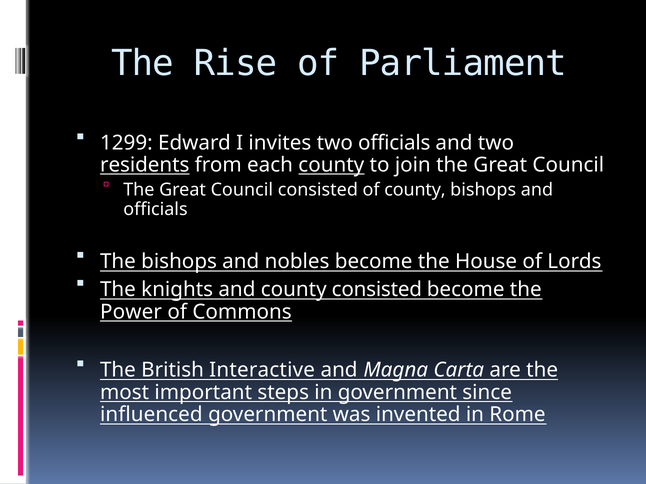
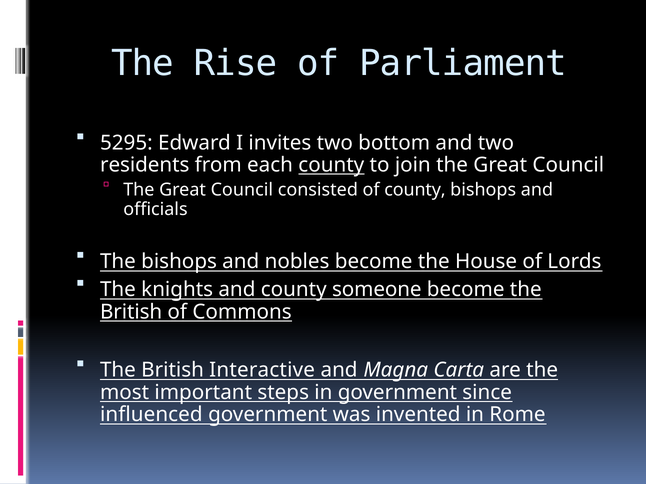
1299: 1299 -> 5295 (126, 143)
two officials: officials -> bottom (394, 143)
residents underline: present -> none (145, 165)
county consisted: consisted -> someone (377, 290)
Power: Power -> British (131, 312)
